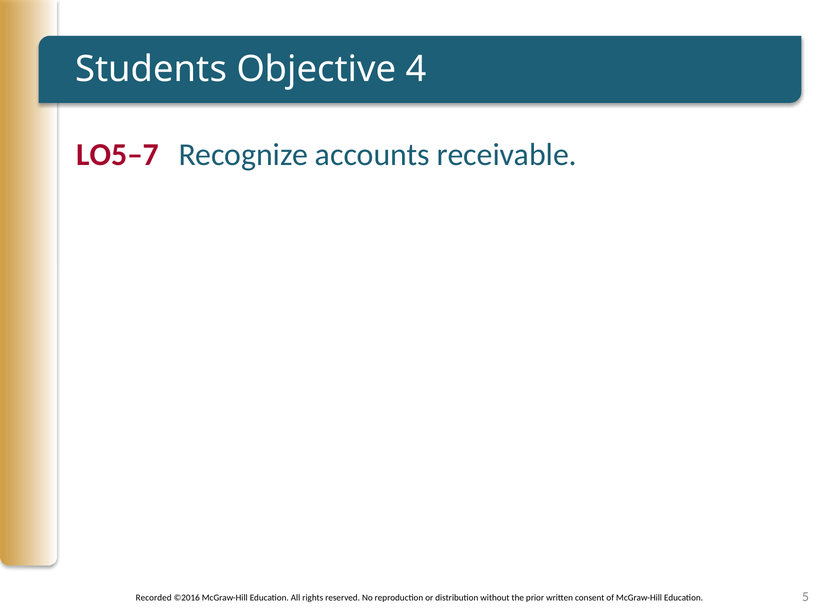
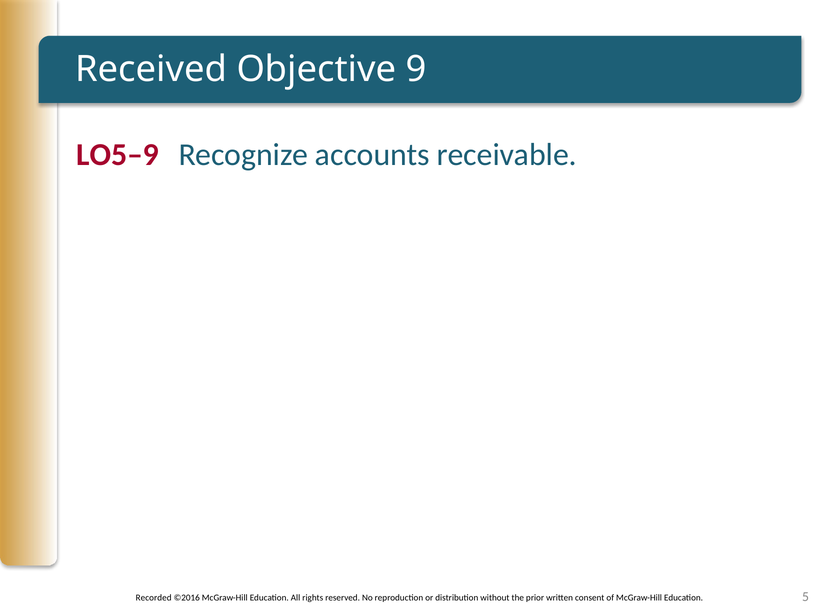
Students: Students -> Received (151, 69)
4: 4 -> 9 (416, 69)
LO5–7: LO5–7 -> LO5–9 (118, 155)
